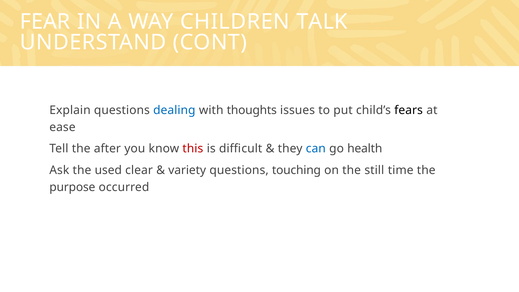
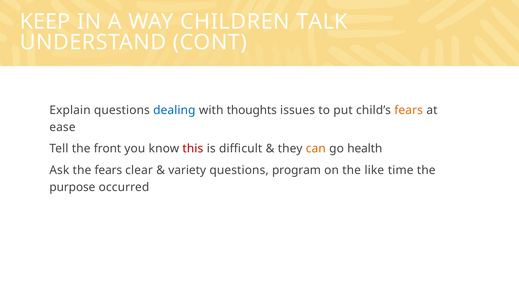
FEAR: FEAR -> KEEP (45, 22)
fears colour: black -> orange (409, 110)
after: after -> front (107, 149)
can colour: blue -> orange (316, 149)
the used: used -> fears (108, 170)
touching: touching -> program (296, 170)
still: still -> like (374, 170)
